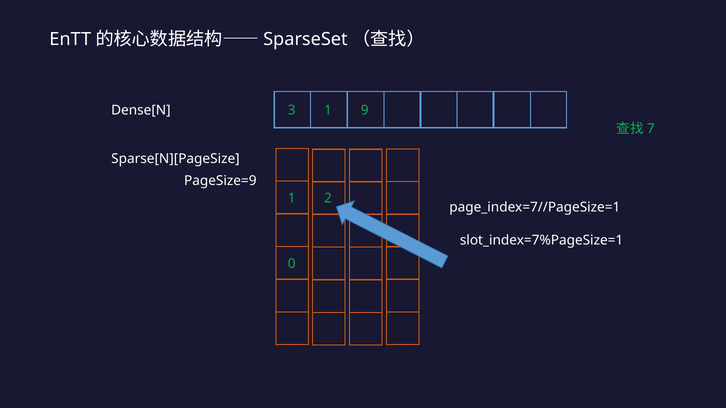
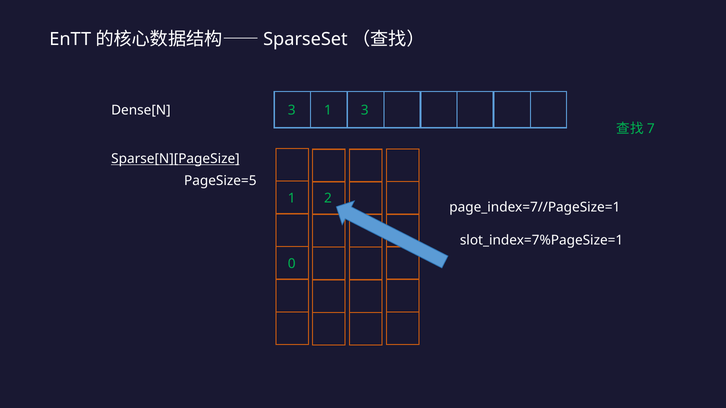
1 9: 9 -> 3 (365, 111)
Sparse[N][PageSize underline: none -> present (175, 159)
PageSize=9: PageSize=9 -> PageSize=5 (220, 181)
